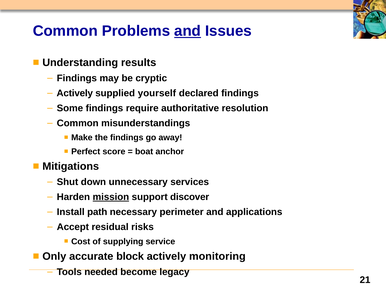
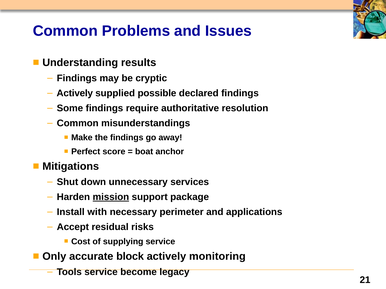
and underline: present -> none (188, 31)
yourself: yourself -> possible (157, 93)
discover: discover -> package (190, 197)
path: path -> with (97, 212)
Tools needed: needed -> service (101, 272)
